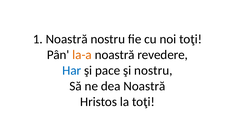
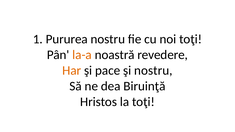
1 Noastră: Noastră -> Pururea (67, 39)
Har colour: blue -> orange (72, 71)
dea Noastră: Noastră -> Biruinţă (144, 86)
